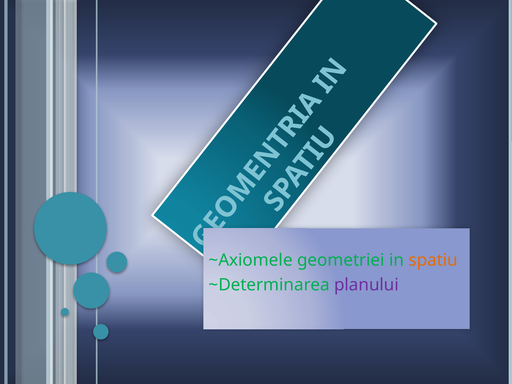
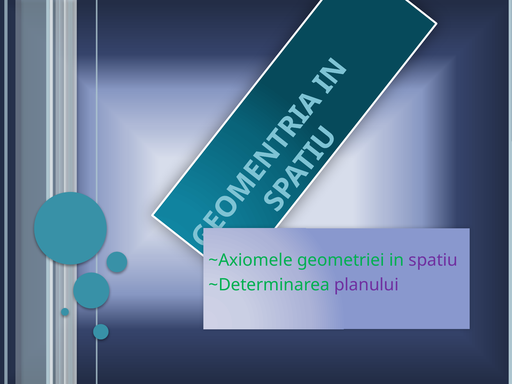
spatiu colour: orange -> purple (433, 260)
